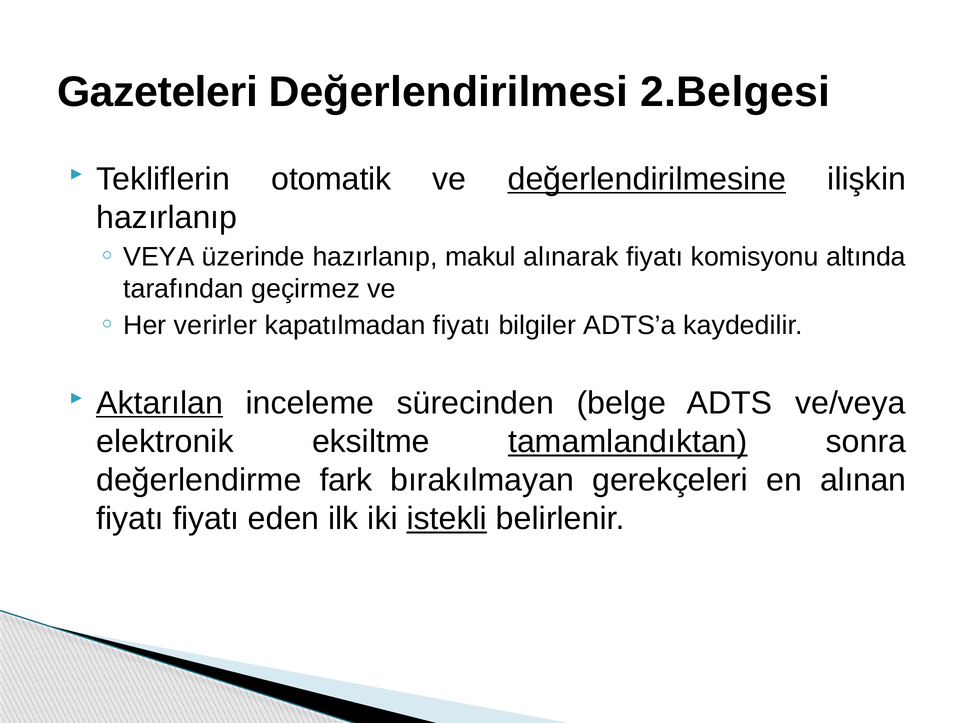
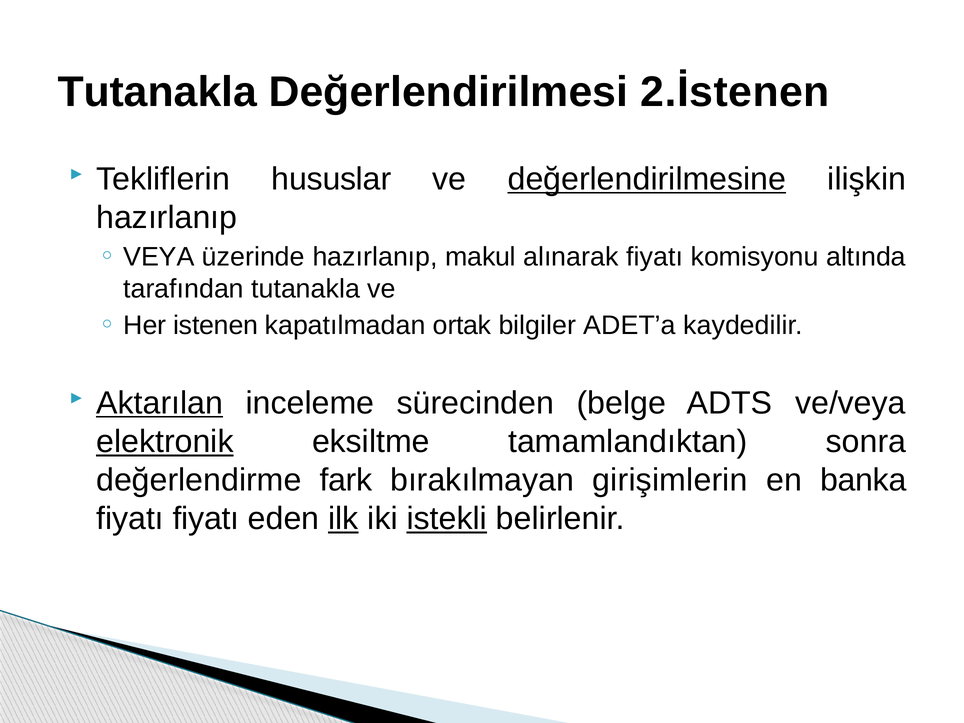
Gazeteleri: Gazeteleri -> Tutanakla (157, 92)
2.Belgesi: 2.Belgesi -> 2.İstenen (735, 92)
otomatik: otomatik -> hususlar (331, 179)
tarafından geçirmez: geçirmez -> tutanakla (306, 289)
verirler: verirler -> istenen (216, 325)
kapatılmadan fiyatı: fiyatı -> ortak (462, 325)
ADTS’a: ADTS’a -> ADET’a (630, 325)
elektronik underline: none -> present (165, 442)
tamamlandıktan underline: present -> none (628, 442)
gerekçeleri: gerekçeleri -> girişimlerin (670, 480)
alınan: alınan -> banka (863, 480)
ilk underline: none -> present (343, 519)
